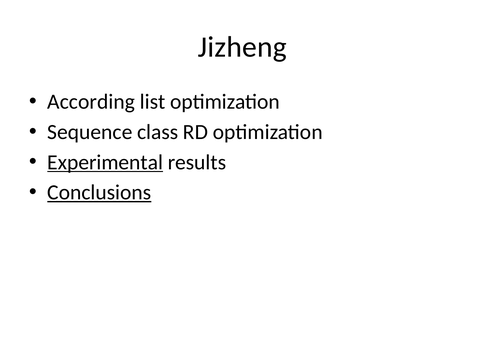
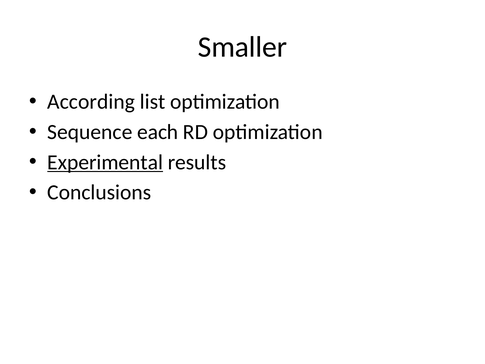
Jizheng: Jizheng -> Smaller (243, 47)
class: class -> each (158, 132)
Conclusions underline: present -> none (99, 192)
